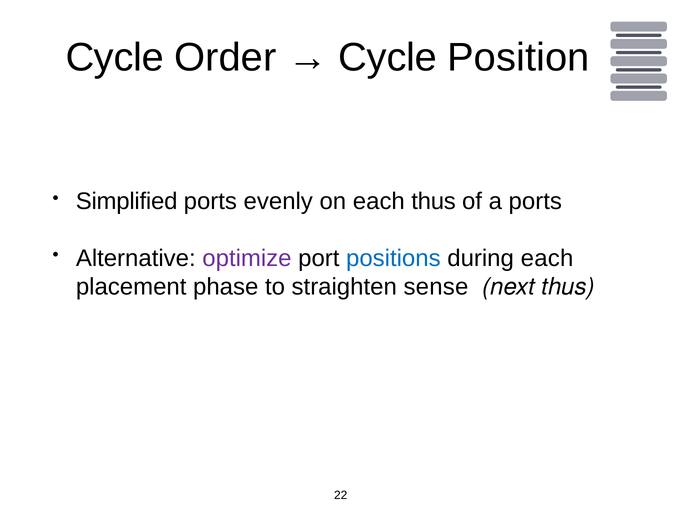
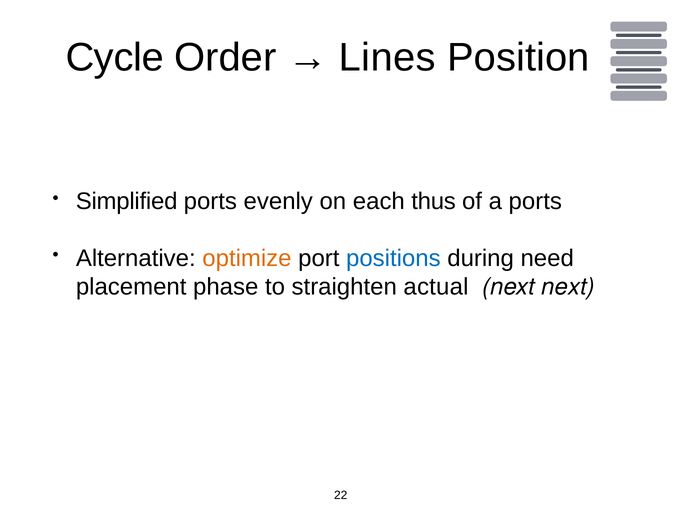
Cycle: Cycle -> Lines (387, 58)
optimize colour: purple -> orange (247, 259)
during each: each -> need (547, 259)
sense: sense -> actual (436, 287)
next thus: thus -> next (568, 287)
